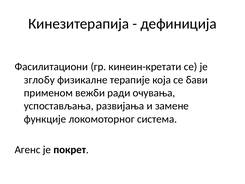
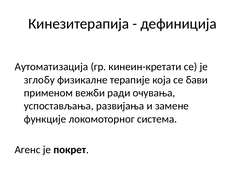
Фасилитациони: Фасилитациони -> Аутоматизација (51, 67)
